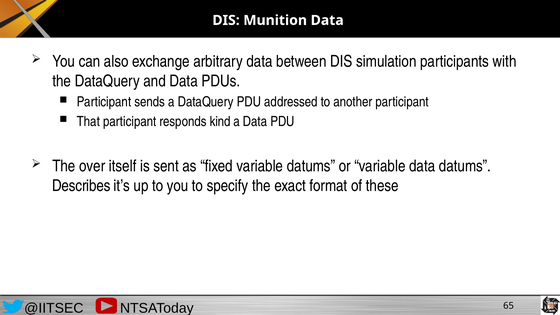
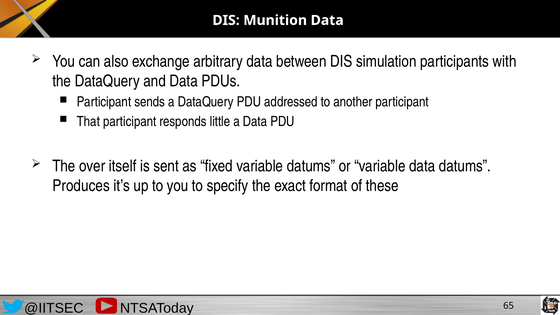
kind: kind -> little (220, 121)
Describes: Describes -> Produces (81, 186)
